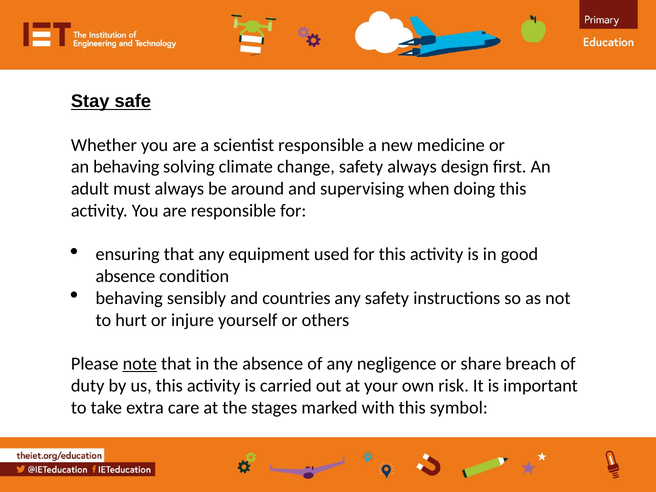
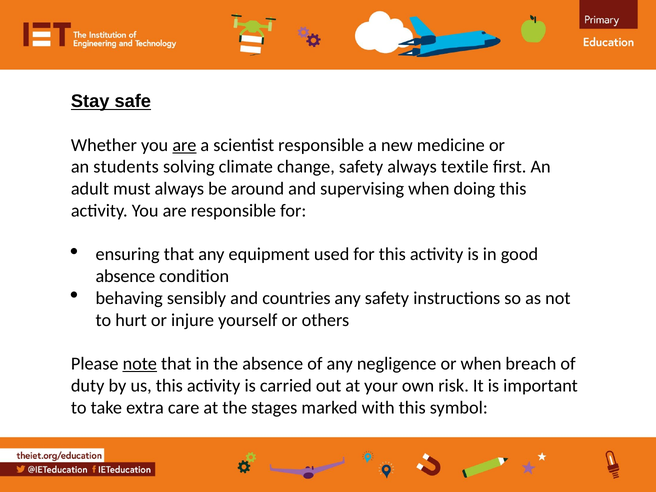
are underline: none -> present (184, 145)
an behaving: behaving -> students (126, 167)
design: design -> textile (465, 167)
or share: share -> when (481, 364)
